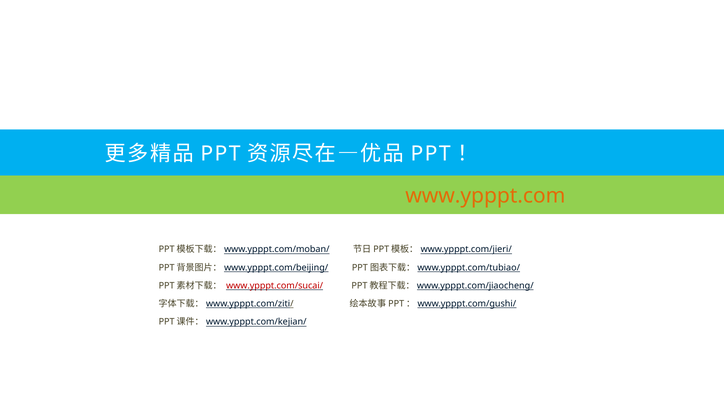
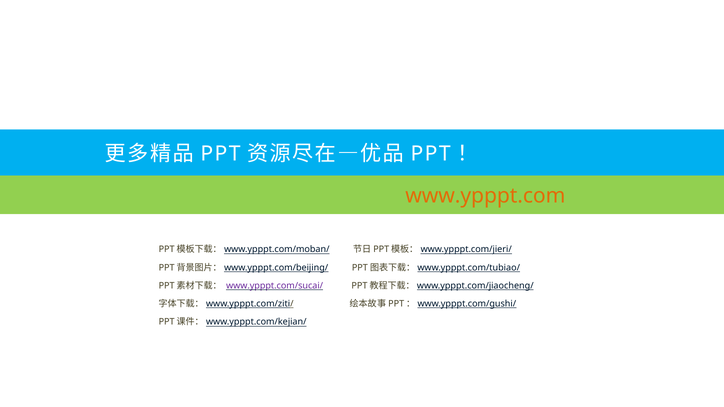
www.ypppt.com/sucai/ colour: red -> purple (275, 286)
